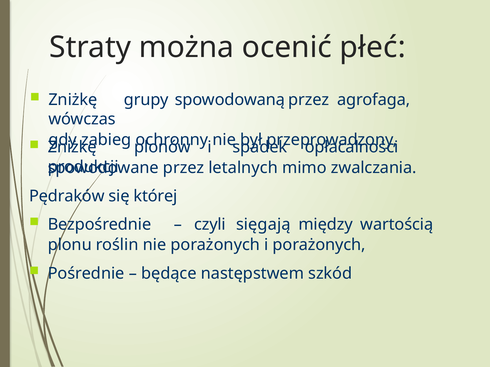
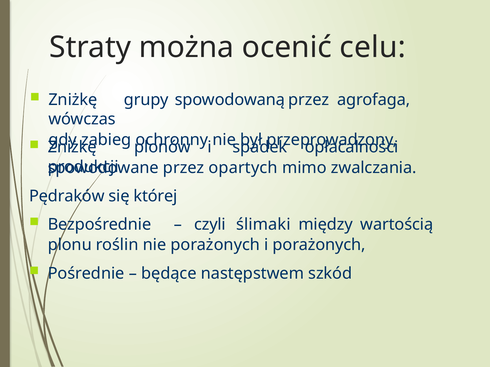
płeć: płeć -> celu (373, 47)
letalnych: letalnych -> opartych (243, 168)
sięgają: sięgają -> ślimaki (263, 225)
